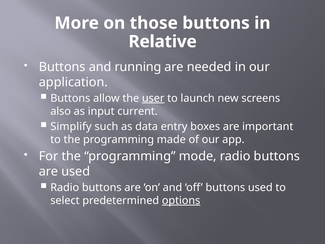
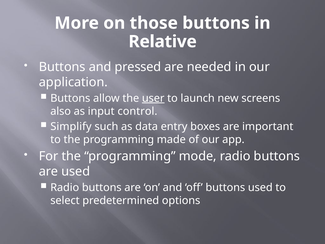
running: running -> pressed (138, 67)
current: current -> control (137, 111)
options underline: present -> none (181, 200)
